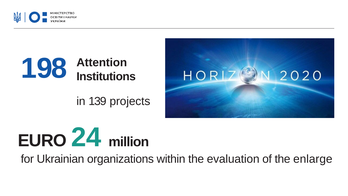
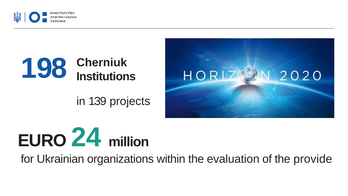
Attention: Attention -> Cherniuk (102, 63)
enlarge: enlarge -> provide (313, 159)
